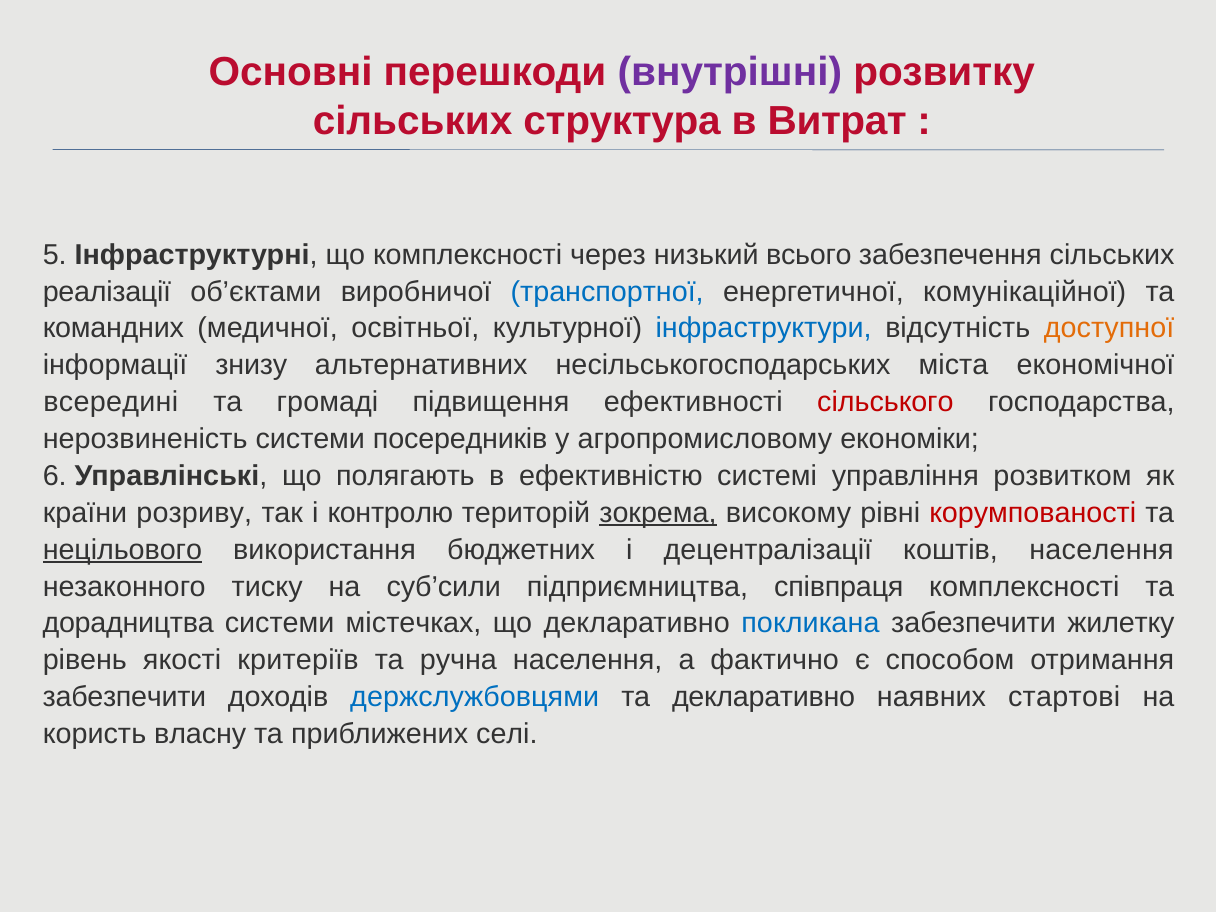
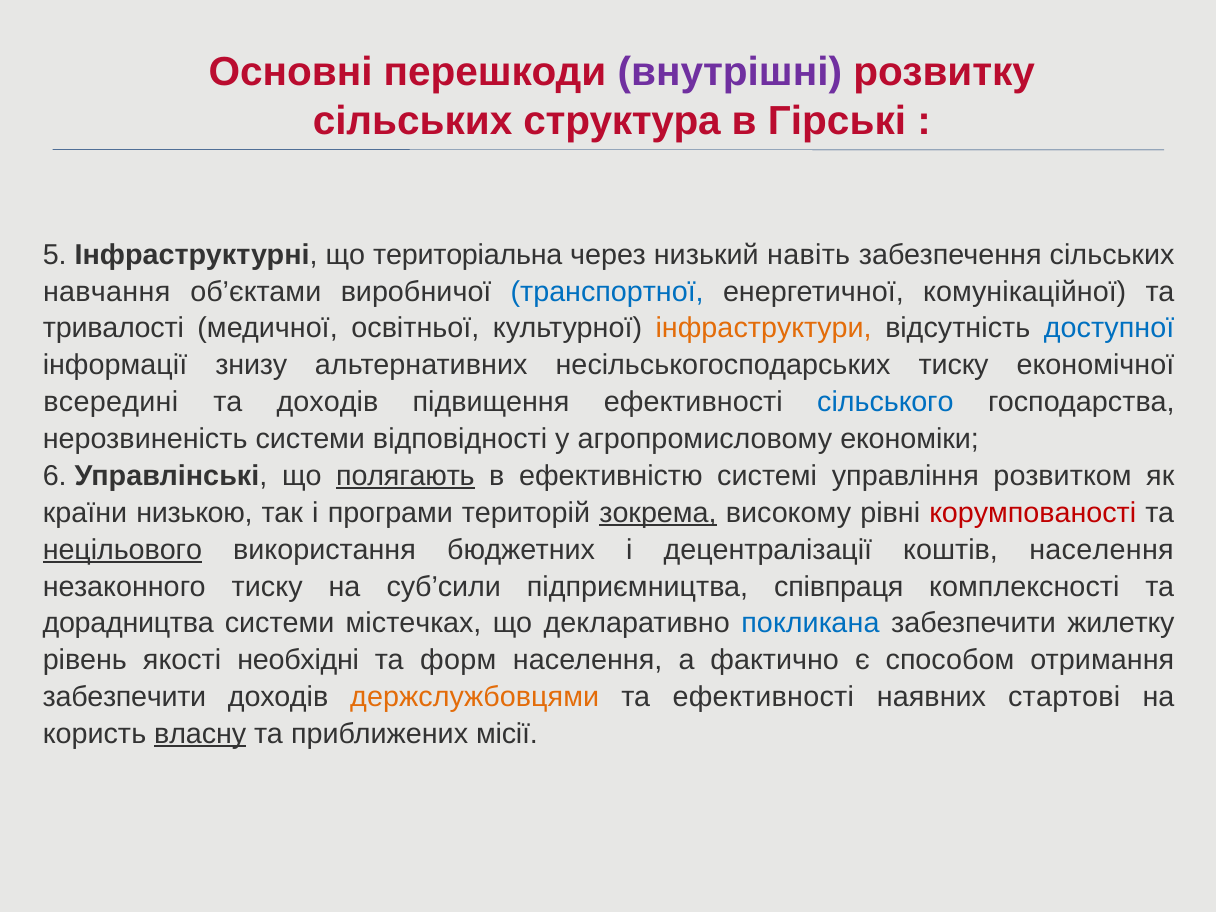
Витрат: Витрат -> Гірські (837, 121)
що комплексності: комплексності -> територіальна (468, 255)
всього: всього -> навіть (809, 255)
реалізації: реалізації -> навчання (107, 292)
командних: командних -> тривалості (113, 329)
інфраструктури colour: blue -> orange (764, 329)
доступної colour: orange -> blue (1109, 329)
несільськогосподарських міста: міста -> тиску (954, 365)
та громаді: громаді -> доходів (327, 402)
сільського colour: red -> blue (885, 402)
посередників: посередників -> відповідності (460, 439)
полягають underline: none -> present (405, 476)
розриву: розриву -> низькою (194, 513)
контролю: контролю -> програми (390, 513)
критеріїв: критеріїв -> необхідні (298, 660)
ручна: ручна -> форм (458, 660)
держслужбовцями colour: blue -> orange (475, 697)
та декларативно: декларативно -> ефективності (763, 697)
власну underline: none -> present (200, 734)
селі: селі -> місії (507, 734)
